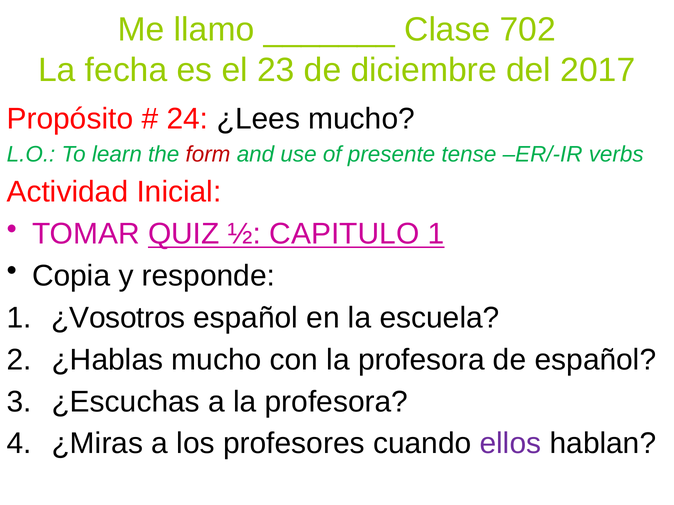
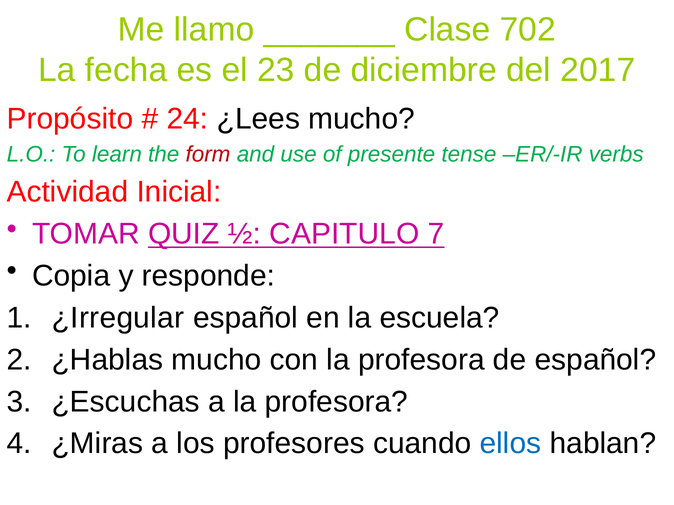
CAPITULO 1: 1 -> 7 (436, 234)
¿Vosotros: ¿Vosotros -> ¿Irregular (118, 318)
ellos colour: purple -> blue (510, 444)
